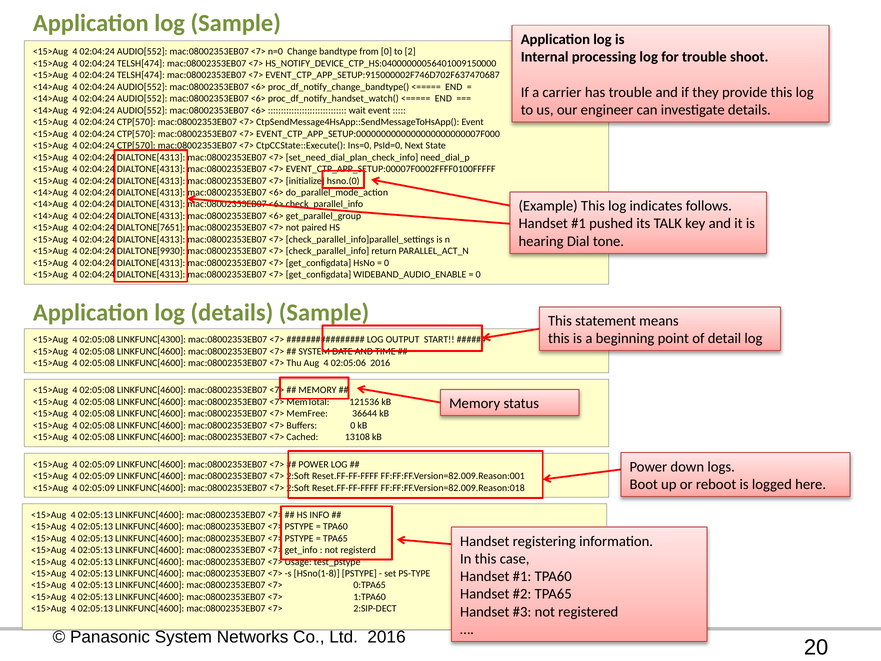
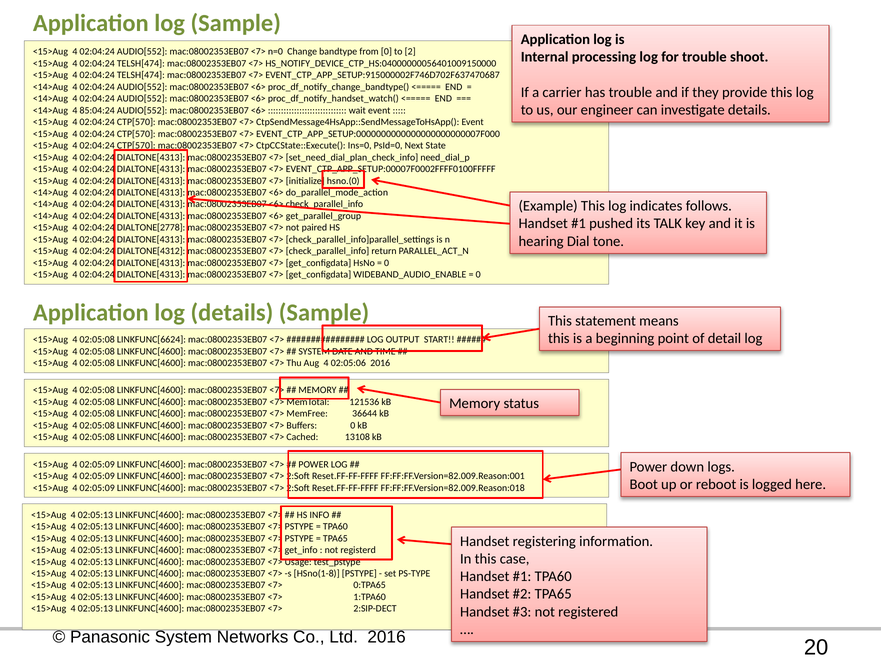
92:04:24: 92:04:24 -> 85:04:24 (97, 110)
DIALTONE[7651: DIALTONE[7651 -> DIALTONE[2778 (151, 228)
DIALTONE[9930: DIALTONE[9930 -> DIALTONE[4312 (151, 251)
LINKFUNC[4300: LINKFUNC[4300 -> LINKFUNC[6624 (151, 339)
